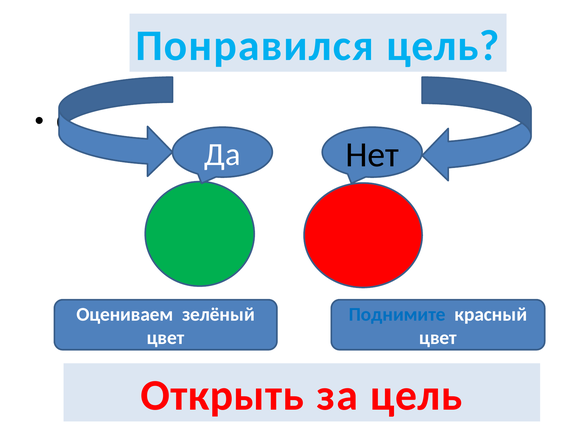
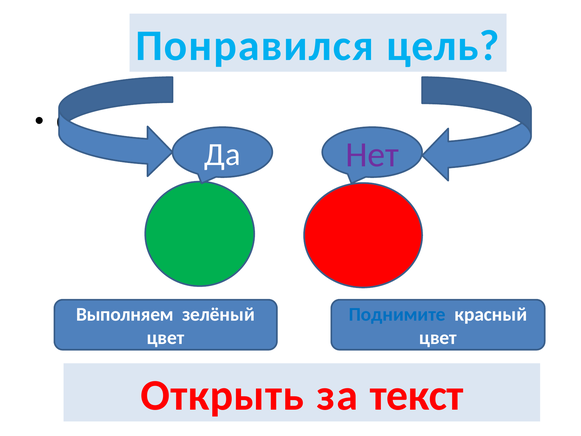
Нет colour: black -> purple (372, 155)
Оцениваем: Оцениваем -> Выполняем (125, 314)
за цель: цель -> текст (417, 395)
